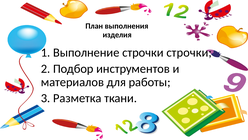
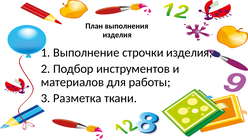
строчки строчки: строчки -> изделия (189, 52)
